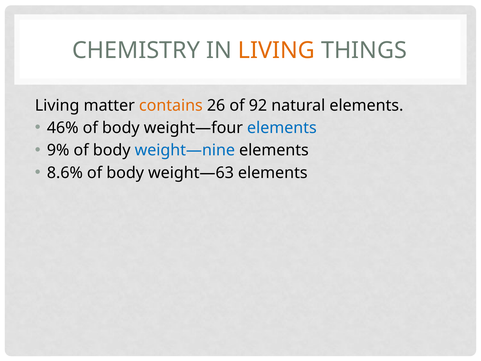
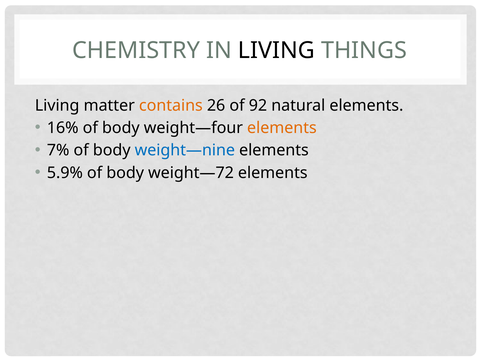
LIVING colour: orange -> black (276, 50)
46%: 46% -> 16% (63, 128)
elements colour: blue -> orange (282, 128)
9%: 9% -> 7% (58, 150)
8.6%: 8.6% -> 5.9% (65, 173)
weight—63: weight—63 -> weight—72 (191, 173)
